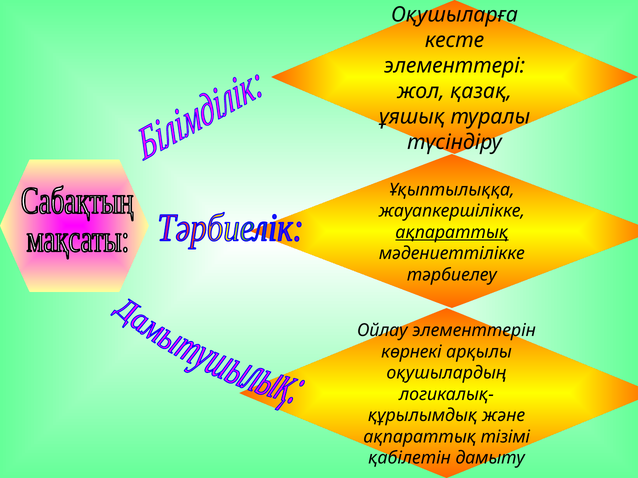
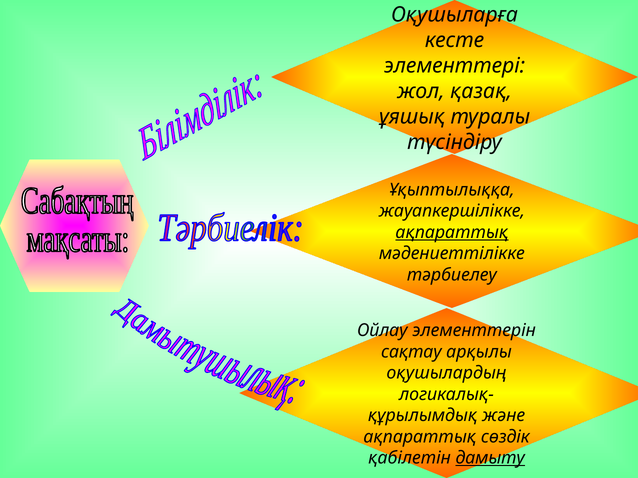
көрнекі: көрнекі -> сақтау (411, 352)
тізімі: тізімі -> сөздік (505, 437)
дамыту underline: none -> present (490, 458)
